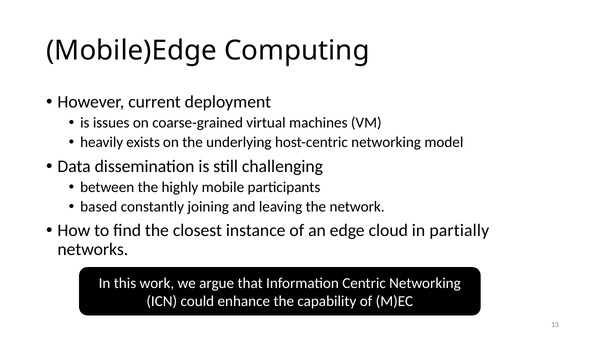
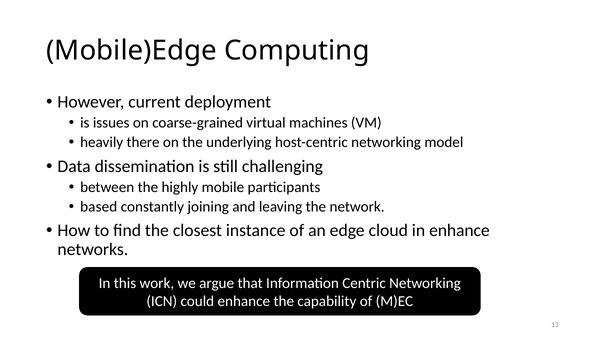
exists: exists -> there (143, 143)
in partially: partially -> enhance (459, 231)
